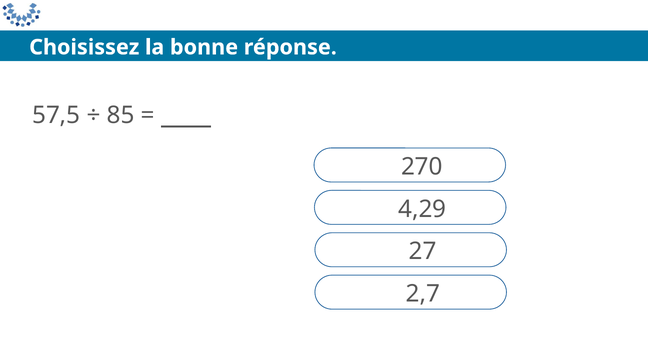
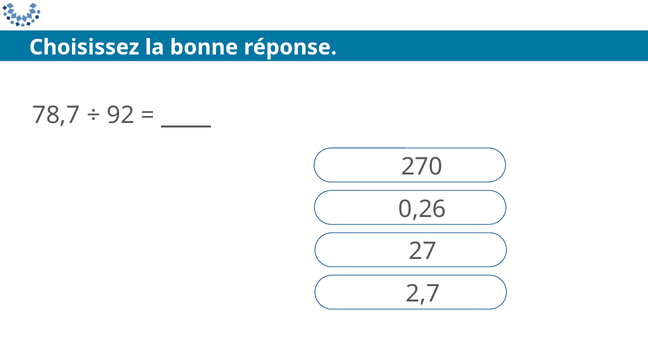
57,5: 57,5 -> 78,7 (56, 116)
85: 85 -> 92 (121, 116)
4,29: 4,29 -> 0,26 (422, 209)
